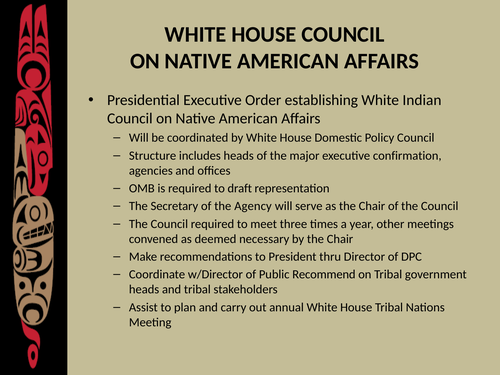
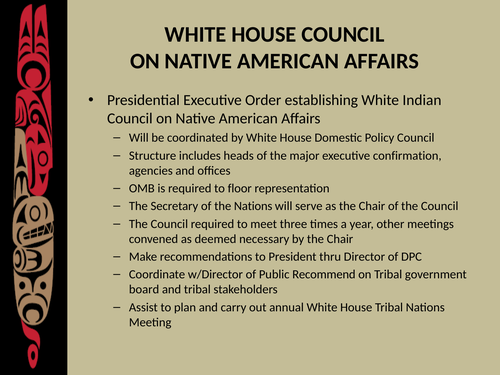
draft: draft -> floor (240, 188)
the Agency: Agency -> Nations (253, 206)
heads: heads -> board (144, 289)
